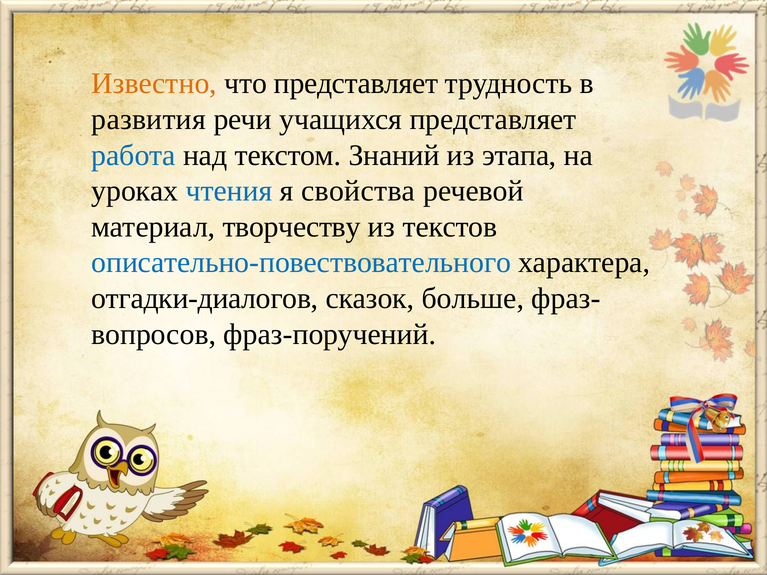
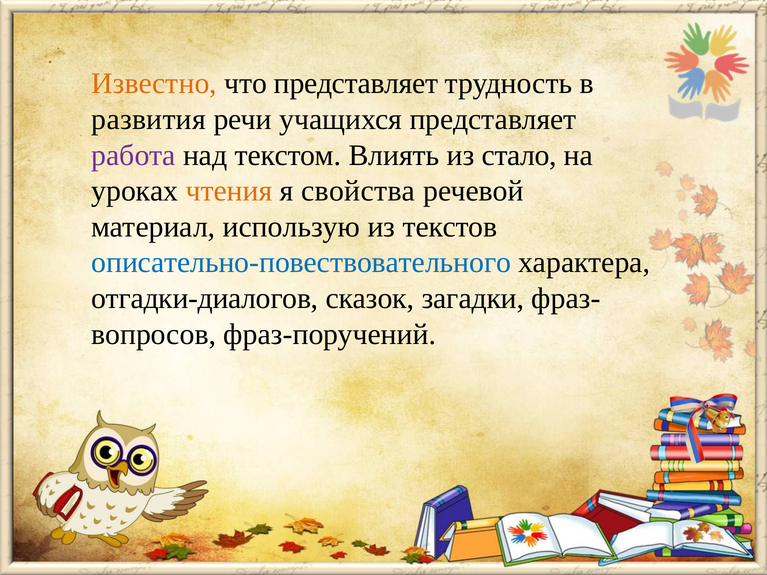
работа colour: blue -> purple (134, 155)
Знаний: Знаний -> Влиять (394, 155)
этапа: этапа -> стало (519, 155)
чтения colour: blue -> orange (229, 191)
творчеству: творчеству -> использую (291, 227)
больше: больше -> загадки (473, 299)
